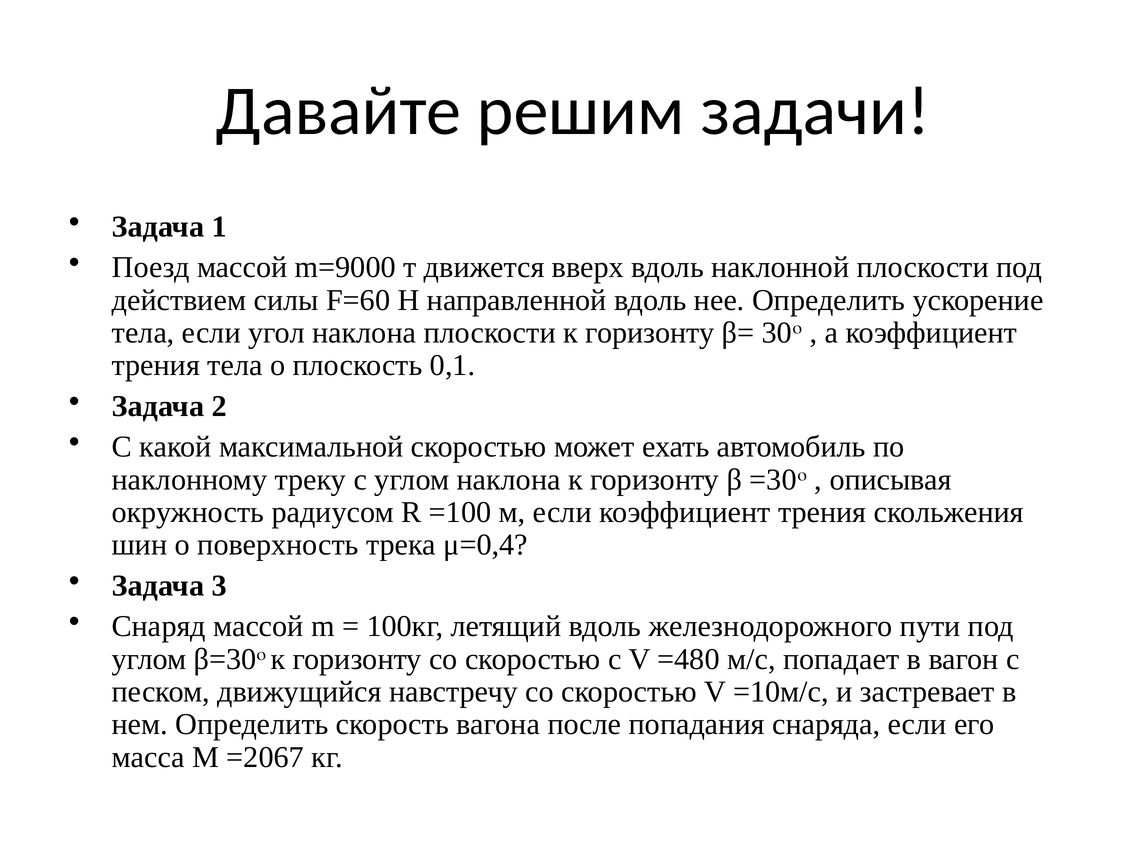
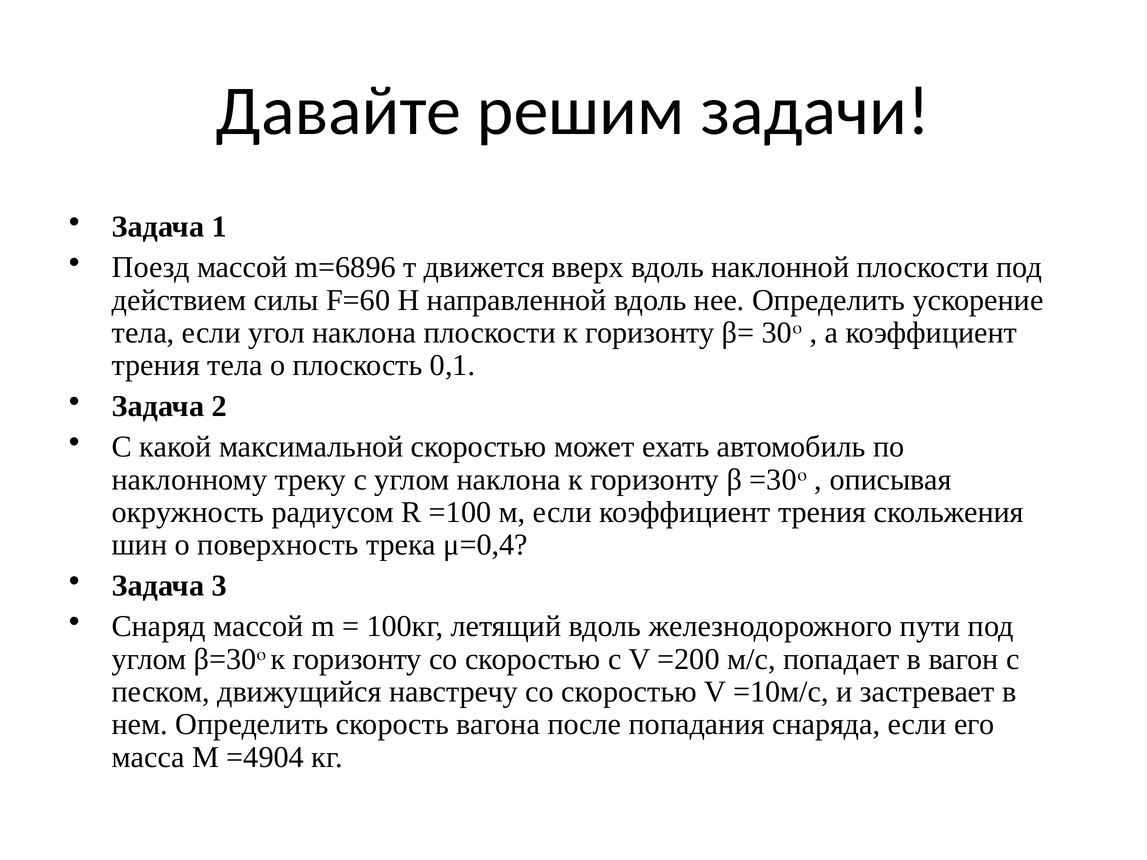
m=9000: m=9000 -> m=6896 (345, 267)
=480: =480 -> =200 (688, 659)
=2067: =2067 -> =4904 (265, 757)
